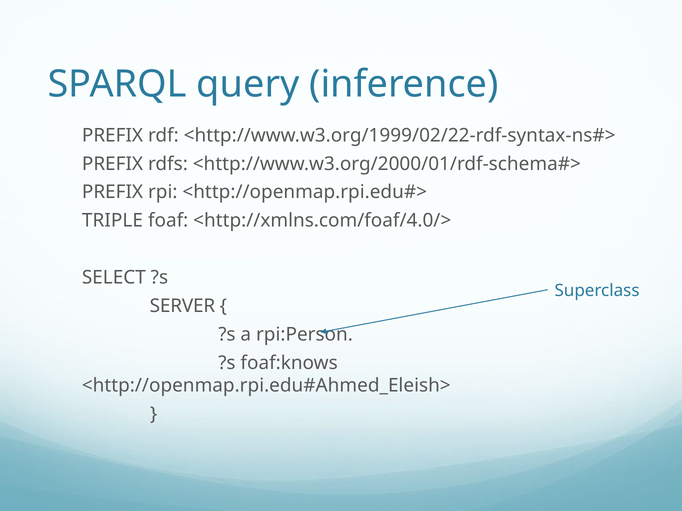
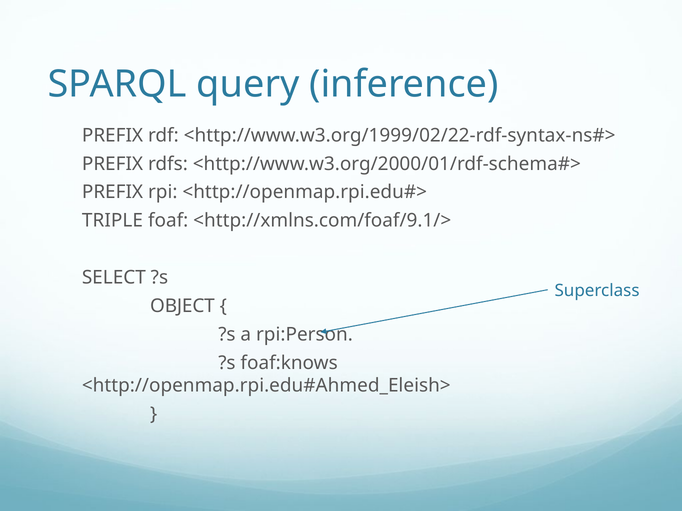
<http://xmlns.com/foaf/4.0/>: <http://xmlns.com/foaf/4.0/> -> <http://xmlns.com/foaf/9.1/> (322, 221)
SERVER: SERVER -> OBJECT (182, 306)
